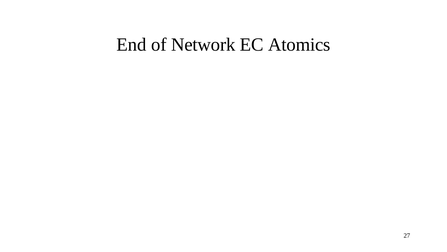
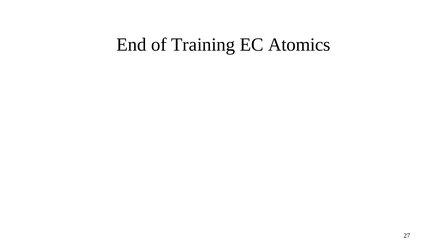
Network: Network -> Training (203, 45)
